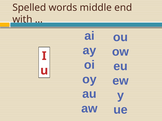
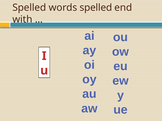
words middle: middle -> spelled (96, 8)
